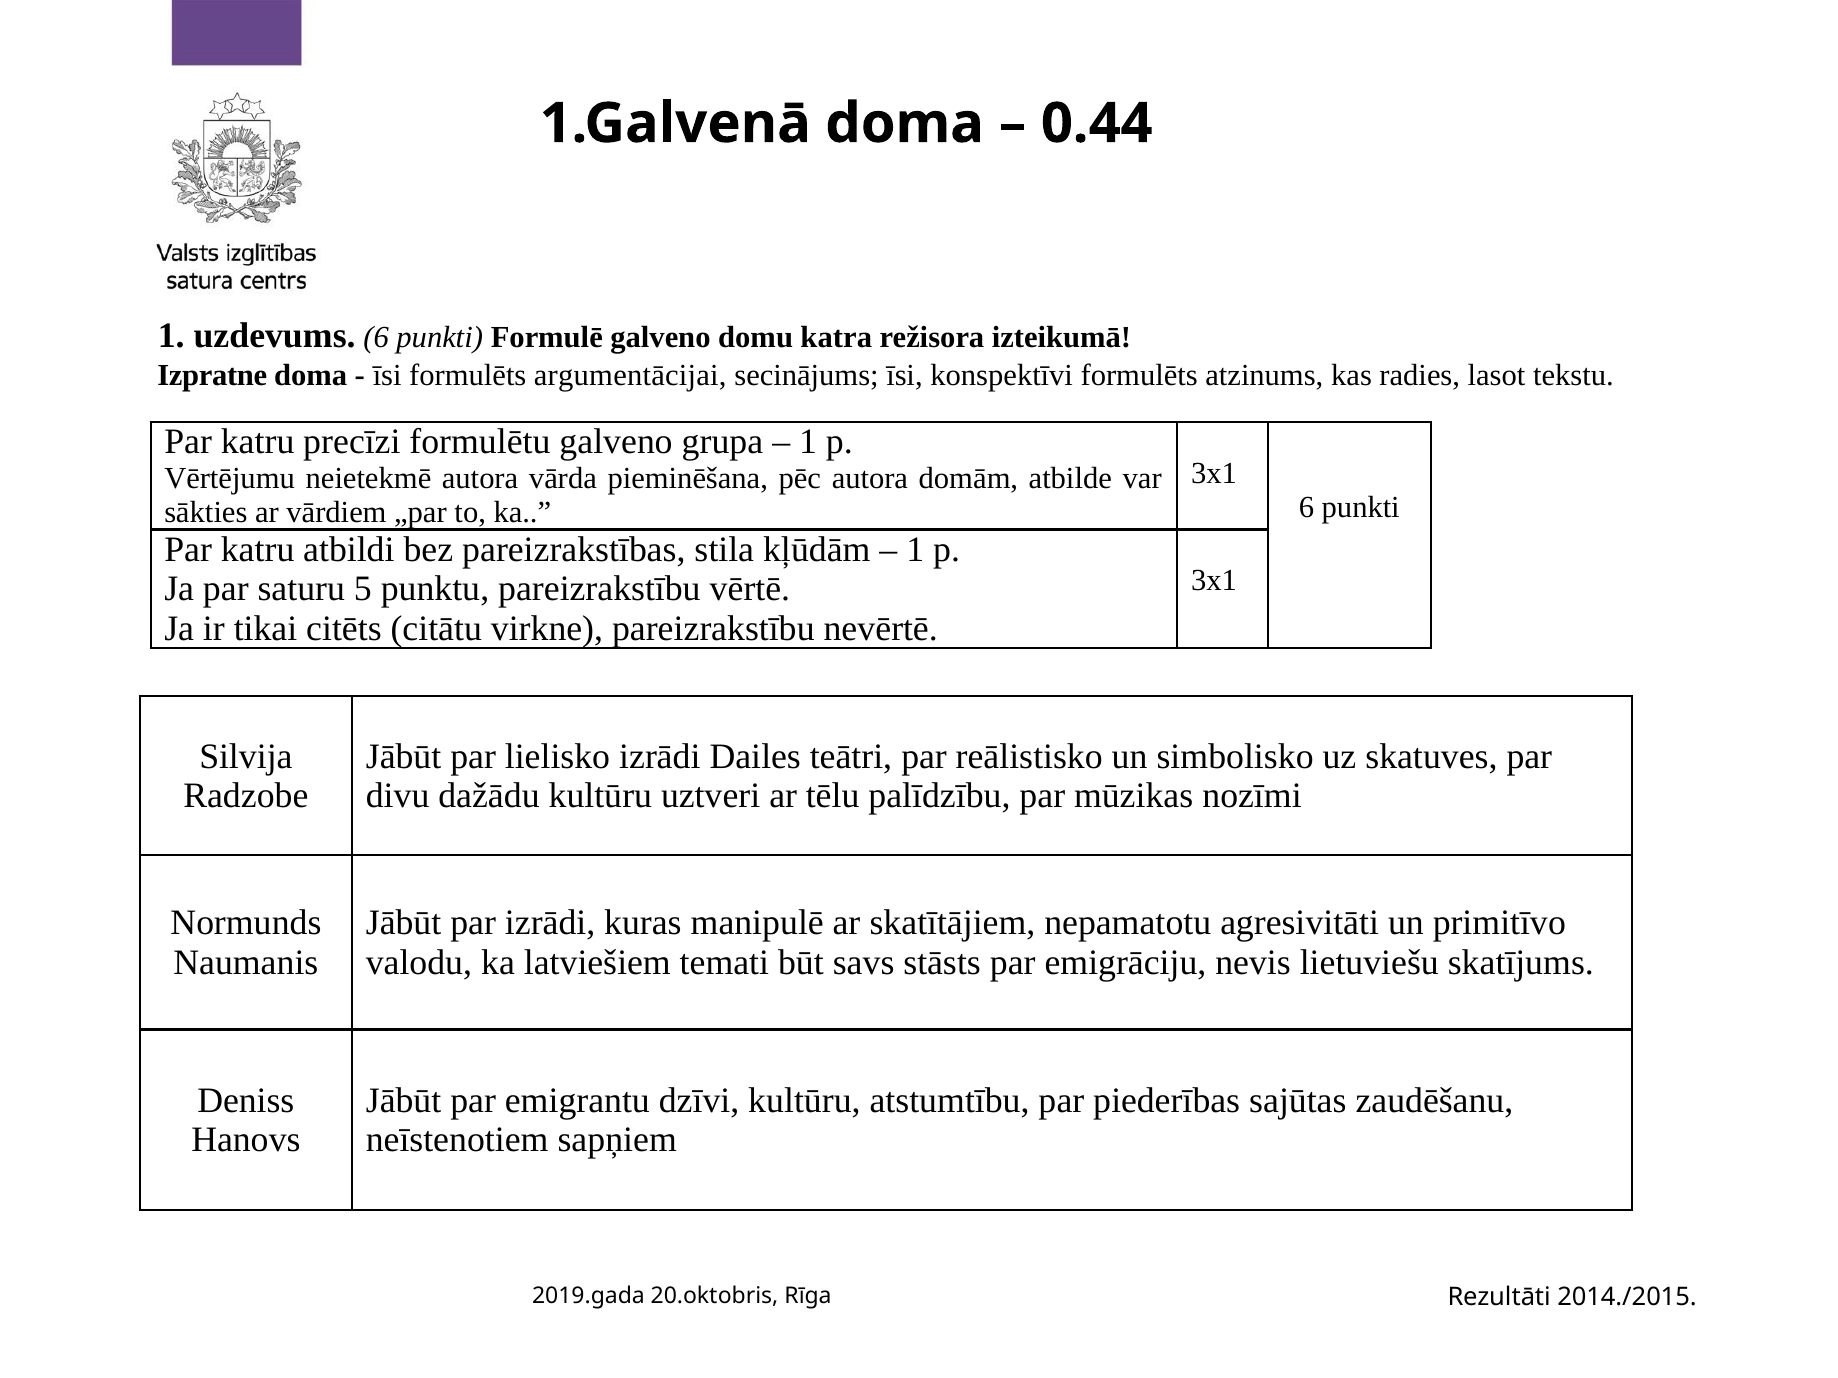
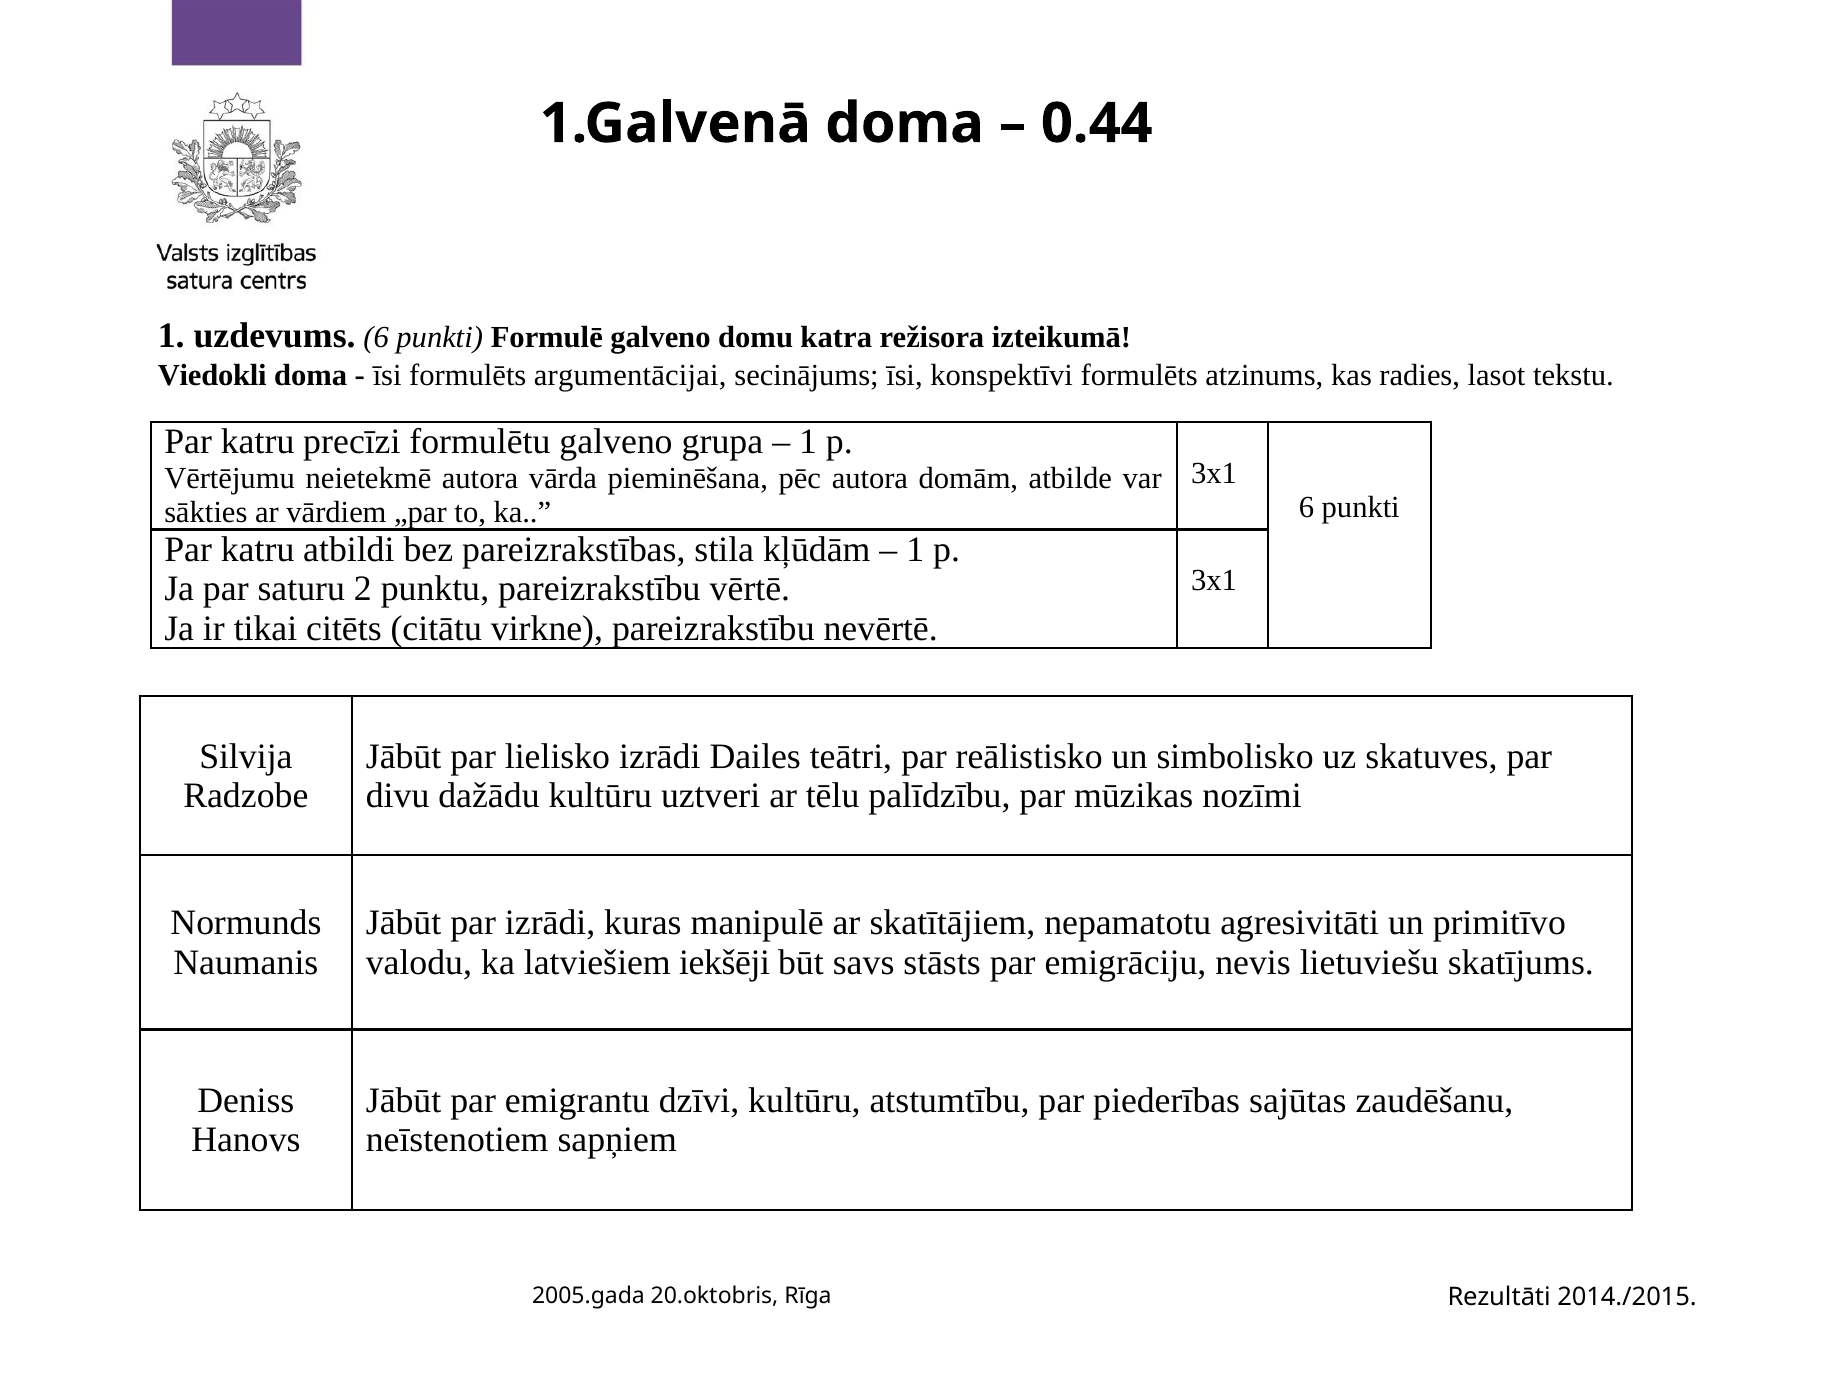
Izpratne: Izpratne -> Viedokli (212, 376)
5: 5 -> 2 (363, 589)
temati: temati -> iekšēji (725, 963)
2019.gada: 2019.gada -> 2005.gada (588, 1296)
